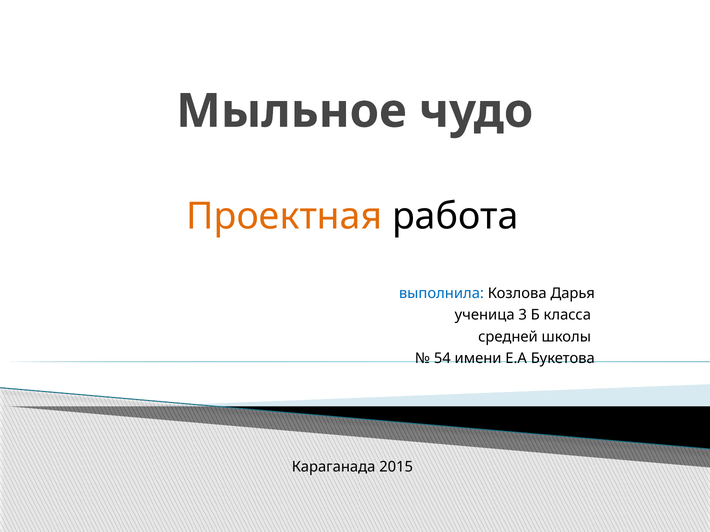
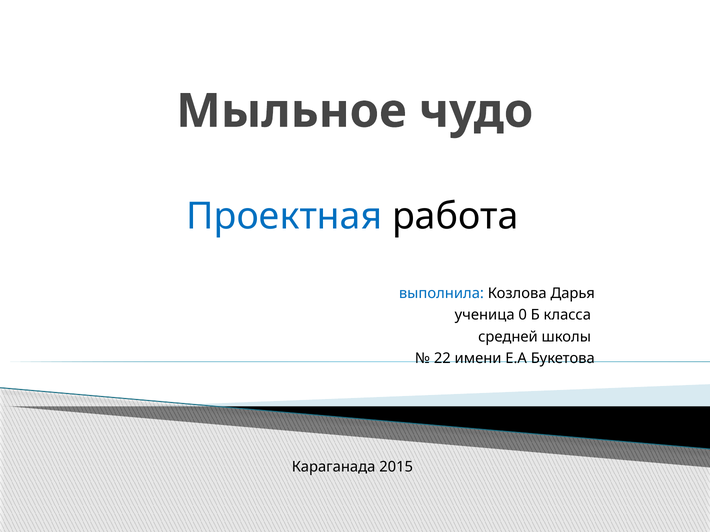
Проектная colour: orange -> blue (284, 217)
3: 3 -> 0 (523, 315)
54: 54 -> 22 (442, 359)
